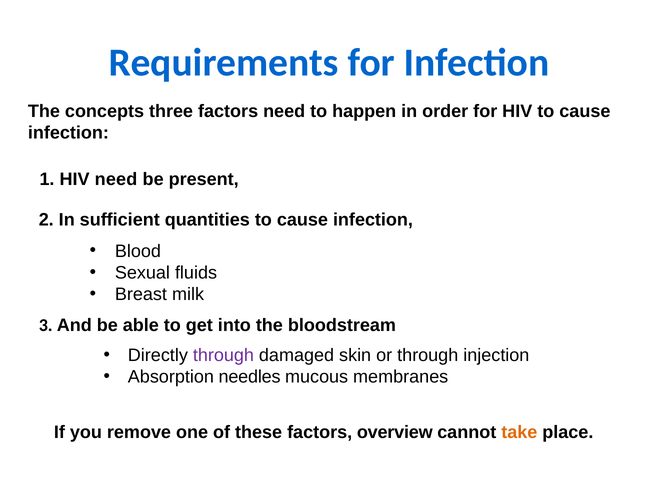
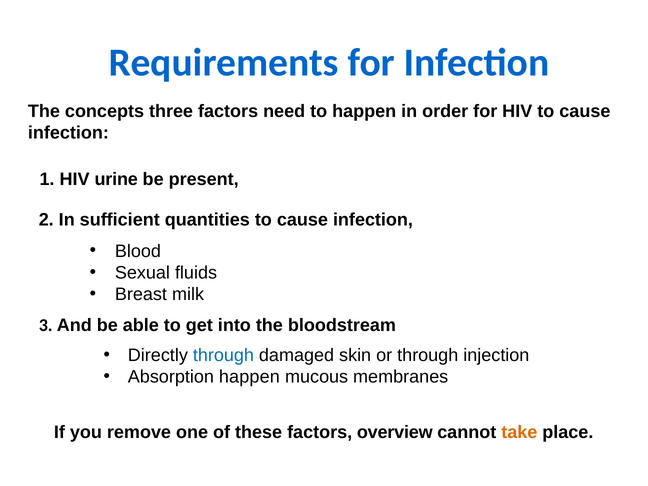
HIV need: need -> urine (116, 179)
through colour: purple -> blue (223, 355)
Absorption needles: needles -> happen (249, 377)
